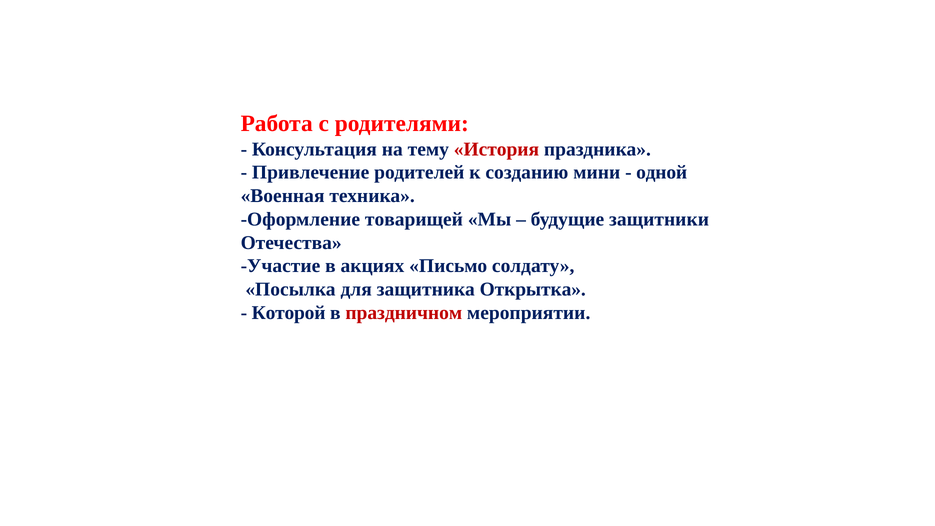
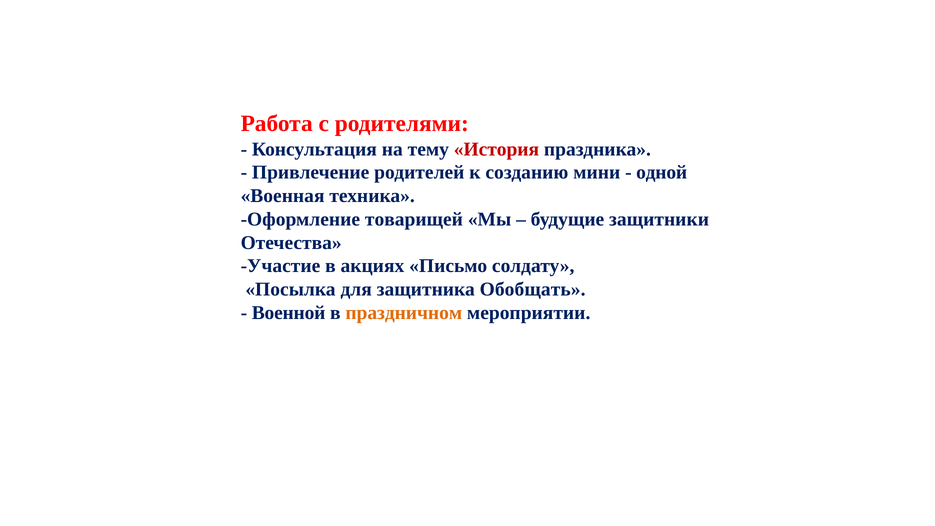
Открытка: Открытка -> Обобщать (533, 289)
Которой: Которой -> Военной (289, 313)
праздничном colour: red -> orange (404, 313)
